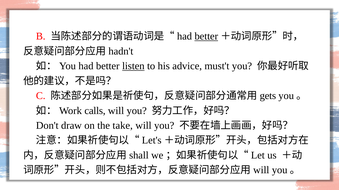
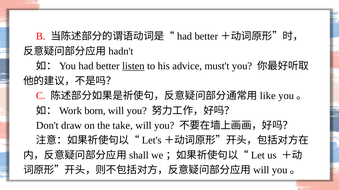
better underline: present -> none (206, 36)
gets: gets -> like (268, 96)
calls: calls -> born (95, 111)
